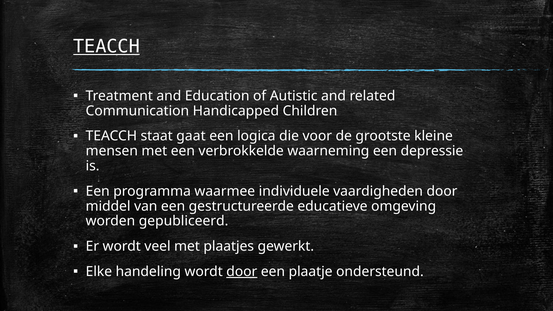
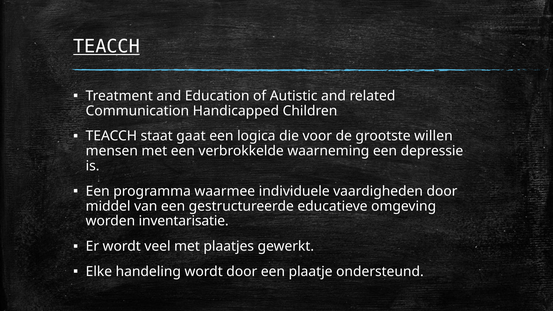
kleine: kleine -> willen (433, 136)
gepubliceerd: gepubliceerd -> inventarisatie (184, 221)
door underline: present -> none (242, 272)
